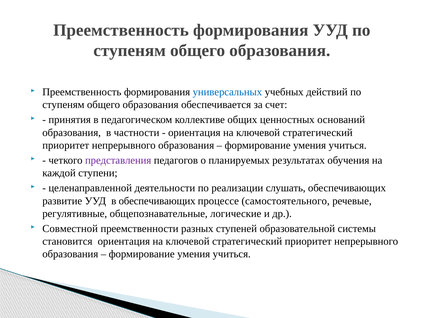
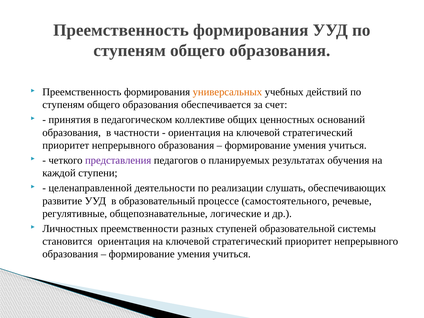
универсальных colour: blue -> orange (227, 92)
в обеспечивающих: обеспечивающих -> образовательный (157, 201)
Совместной: Совместной -> Личностных (70, 229)
